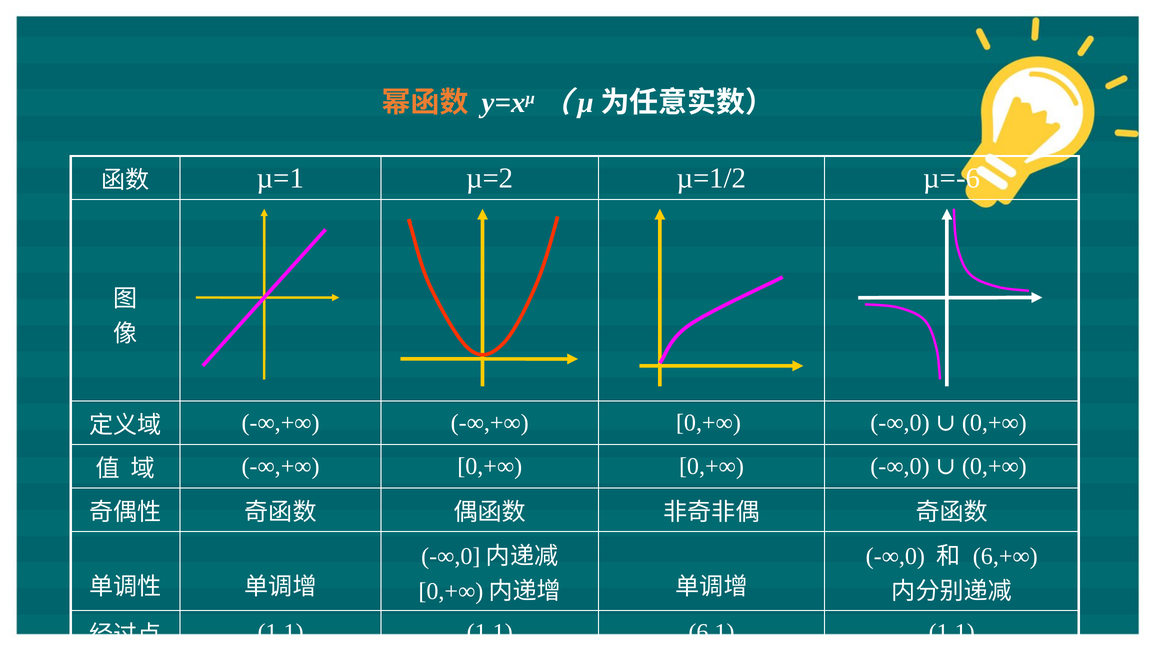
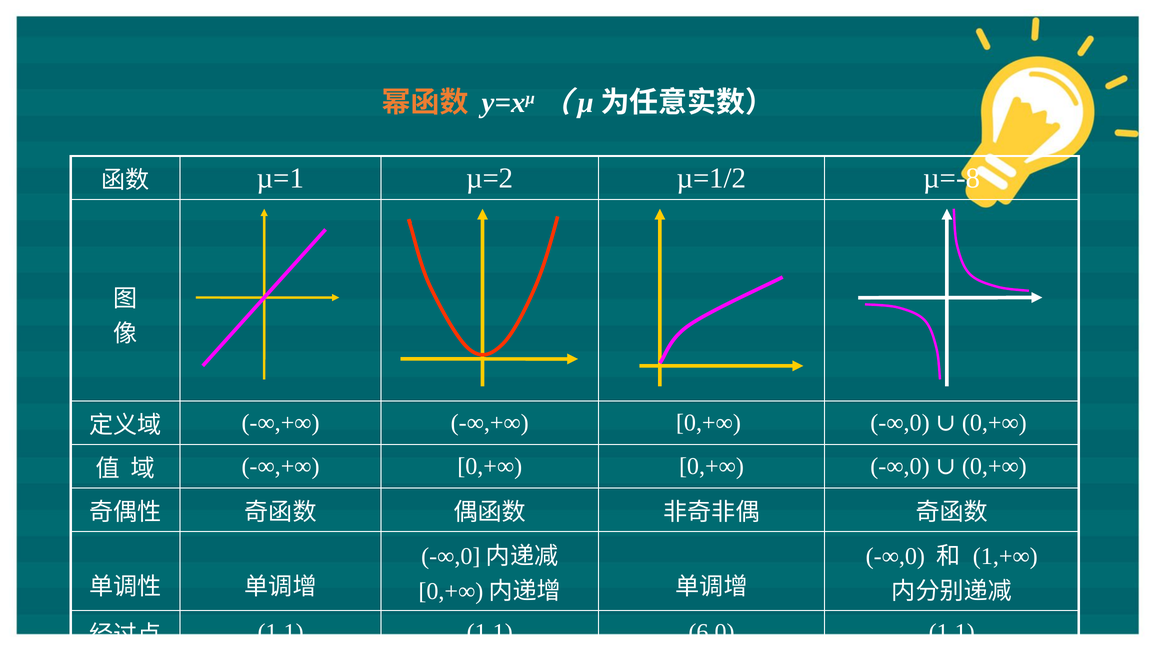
µ=-6: µ=-6 -> µ=-8 (952, 178)
6,+∞: 6,+∞ -> 1,+∞ (1005, 556)
6,1: 6,1 -> 6,0 (711, 633)
